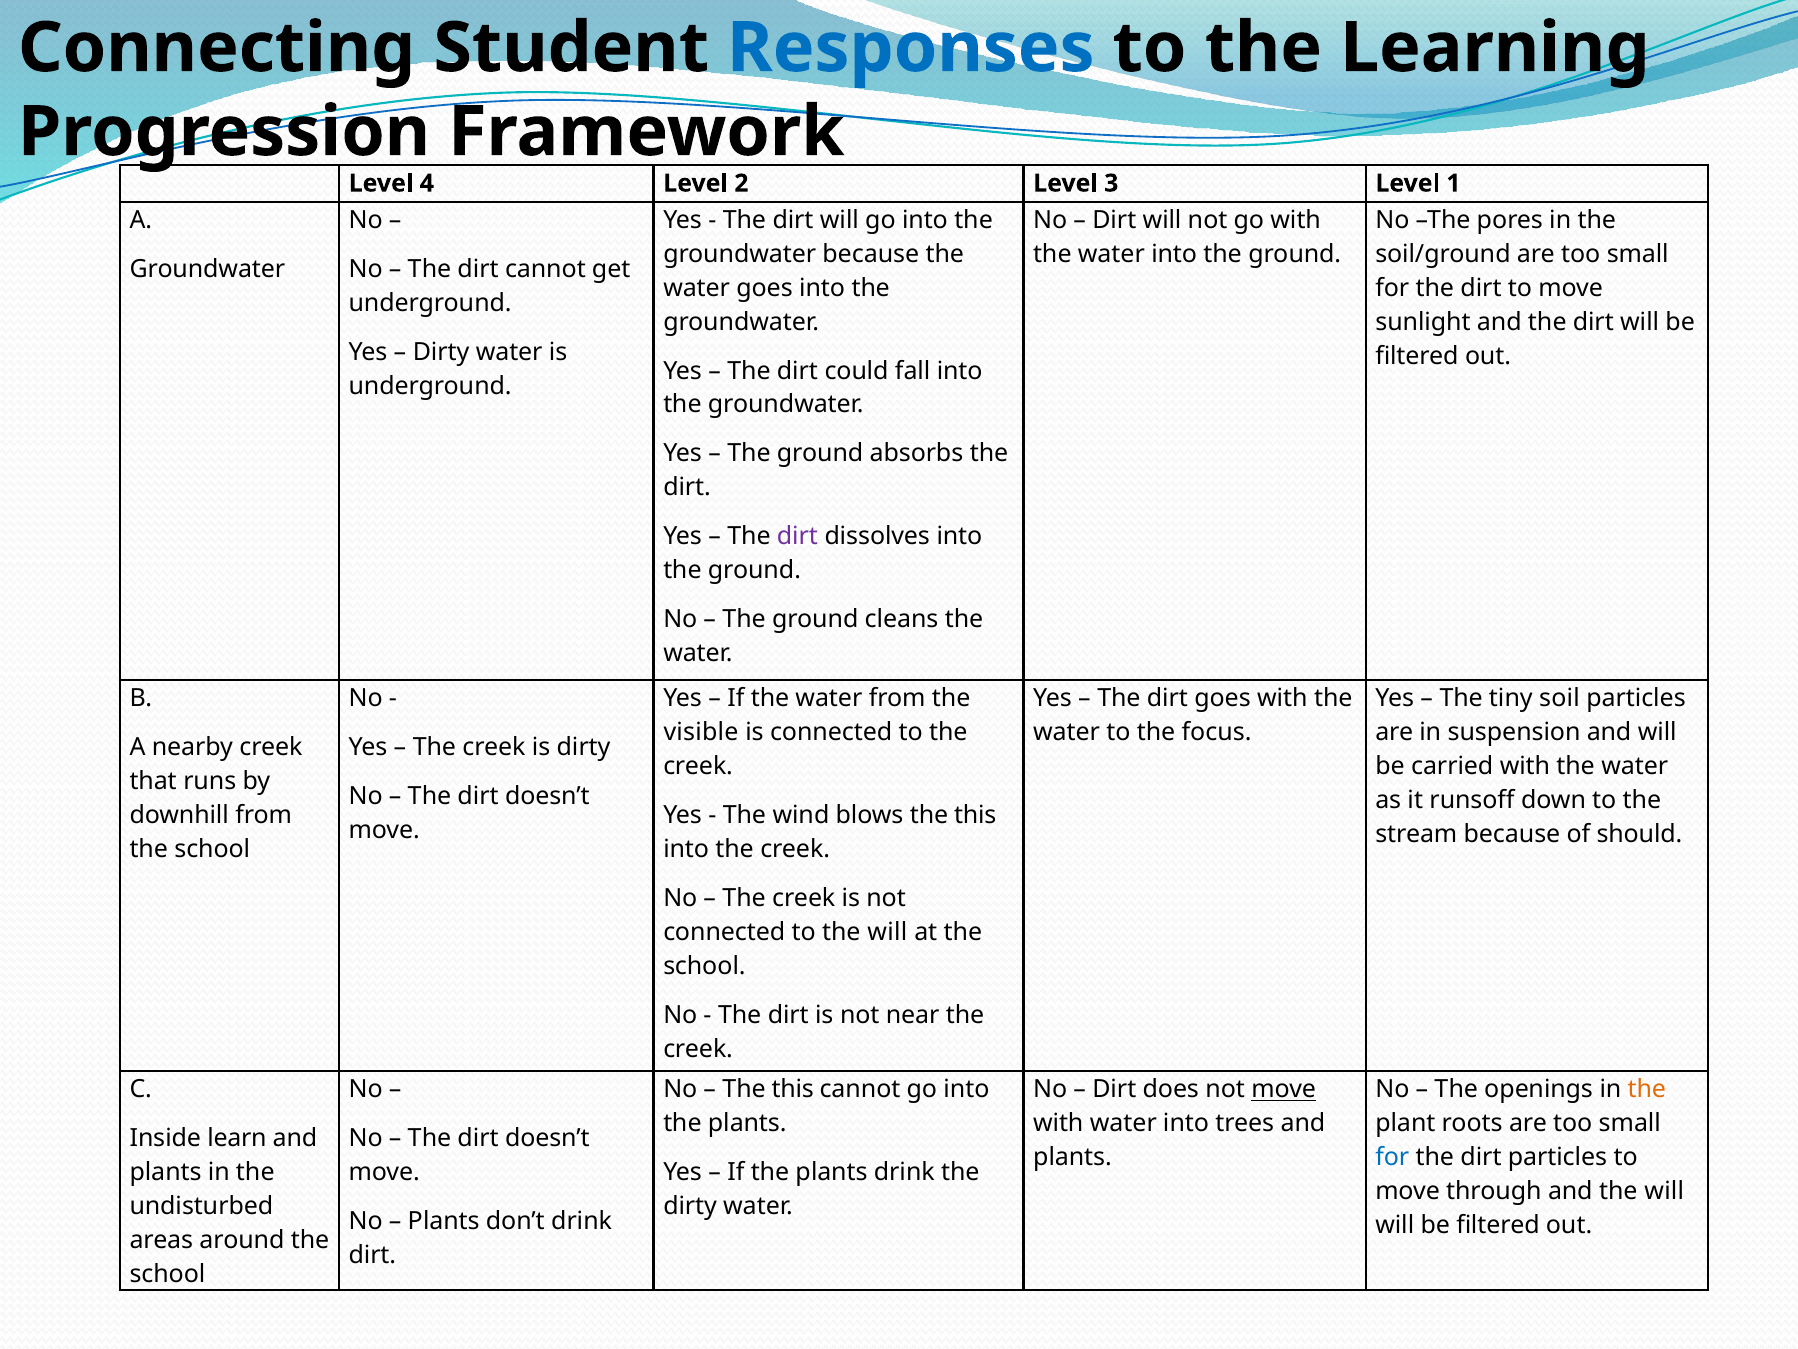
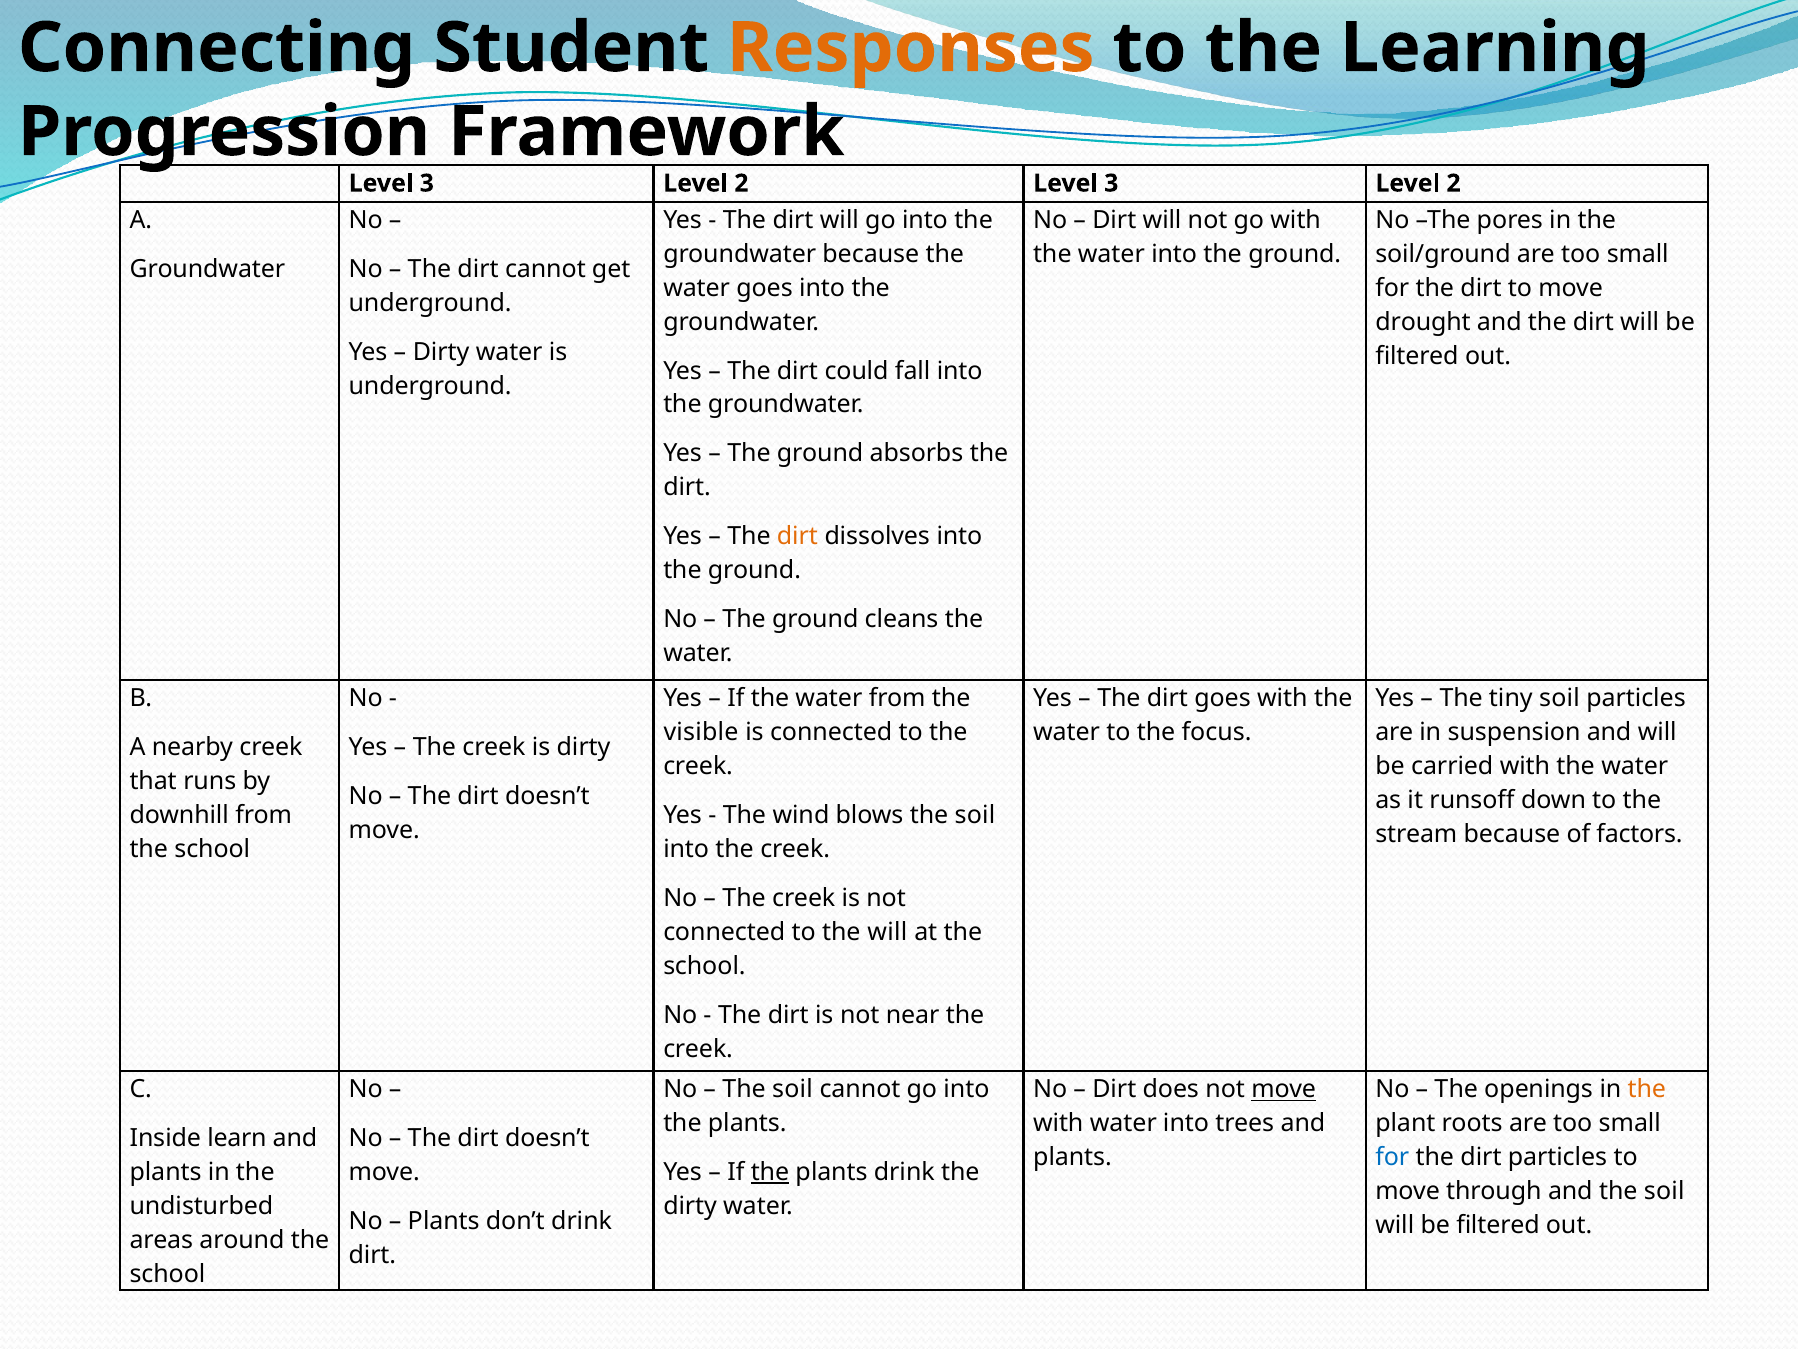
Responses colour: blue -> orange (911, 48)
4: 4 -> 3 (427, 183)
1: 1 -> 2 (1454, 183)
sunlight: sunlight -> drought (1423, 322)
dirt colour: purple -> orange (797, 536)
blows the this: this -> soil (975, 815)
should: should -> factors (1639, 834)
this: this -> soil (792, 1089)
the underline: none -> present (770, 1172)
and the will: will -> soil (1664, 1191)
